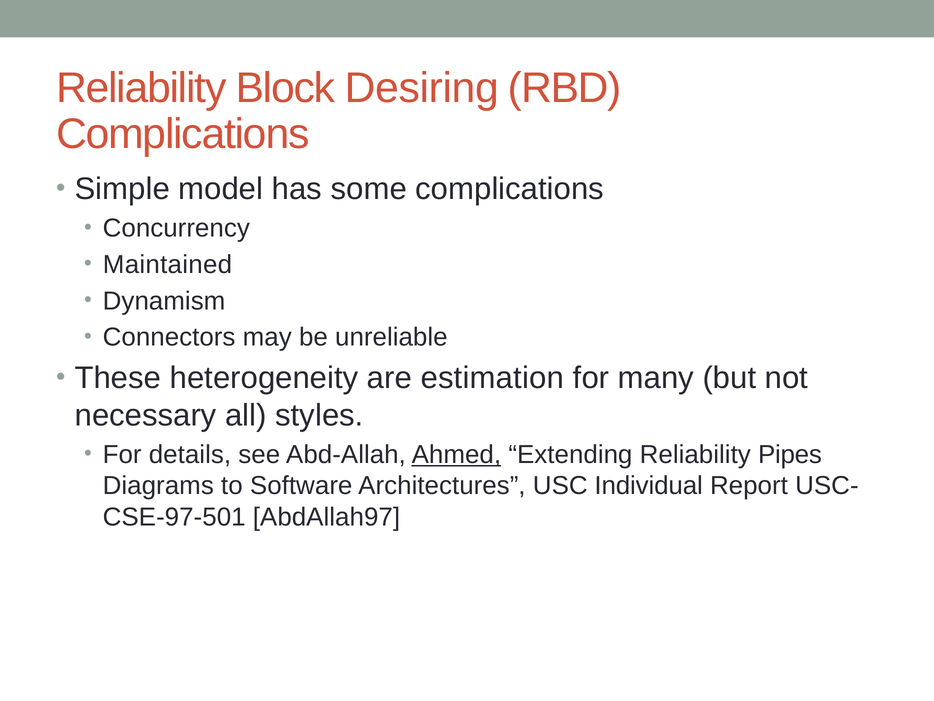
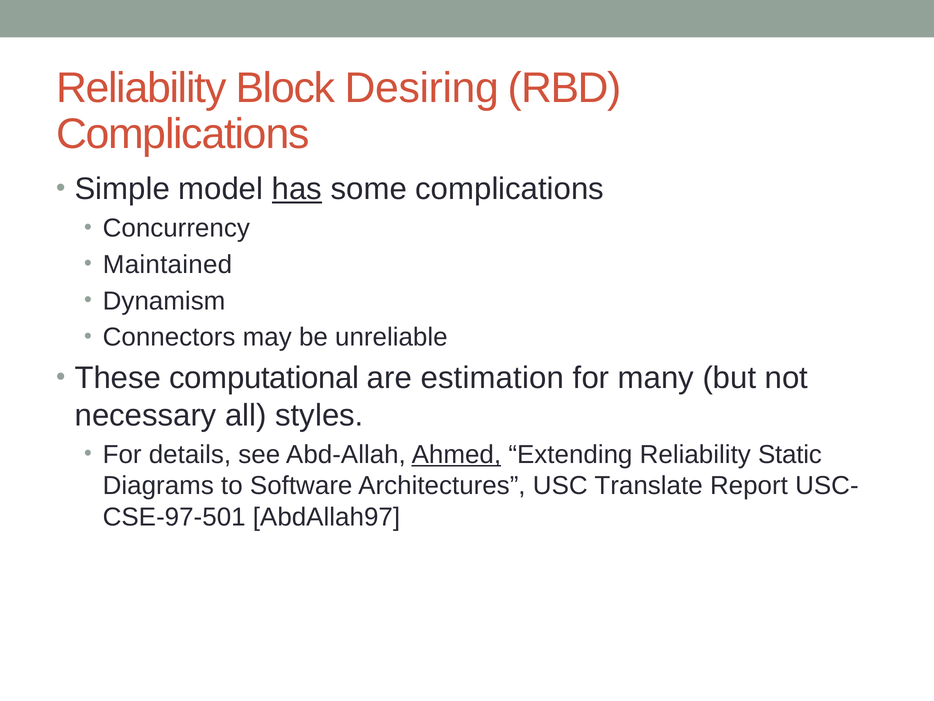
has underline: none -> present (297, 189)
heterogeneity: heterogeneity -> computational (264, 378)
Pipes: Pipes -> Static (790, 454)
Individual: Individual -> Translate (649, 485)
